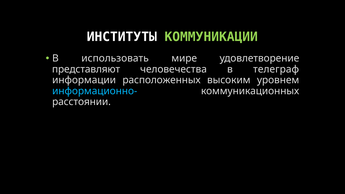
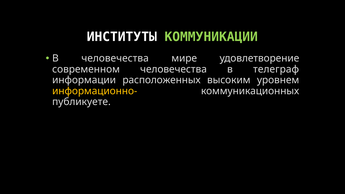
В использовать: использовать -> человечества (115, 58)
представляют: представляют -> современном (86, 69)
информационно- colour: light blue -> yellow (95, 91)
расстоянии: расстоянии -> публикуете (81, 102)
